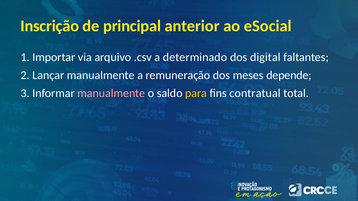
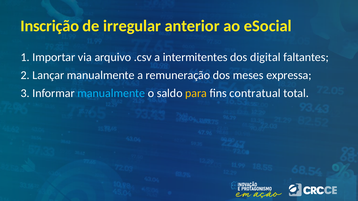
principal: principal -> irregular (132, 26)
determinado: determinado -> intermitentes (195, 57)
depende: depende -> expressa (289, 75)
manualmente colour: pink -> light blue (111, 93)
